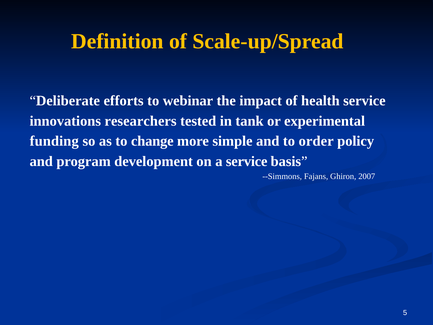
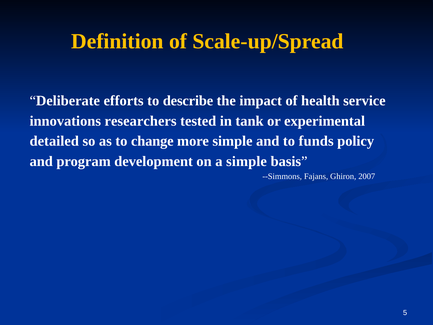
webinar: webinar -> describe (188, 101)
funding: funding -> detailed (54, 141)
order: order -> funds (316, 141)
a service: service -> simple (247, 161)
